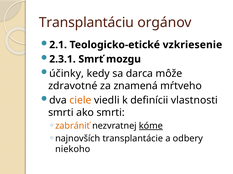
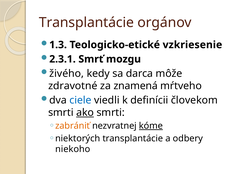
Transplantáciu: Transplantáciu -> Transplantácie (86, 23)
2.1: 2.1 -> 1.3 (58, 45)
účinky: účinky -> živého (67, 74)
ciele colour: orange -> blue (80, 101)
vlastnosti: vlastnosti -> človekom (194, 101)
ako underline: none -> present (85, 113)
najnovších: najnovších -> niektorých (78, 139)
